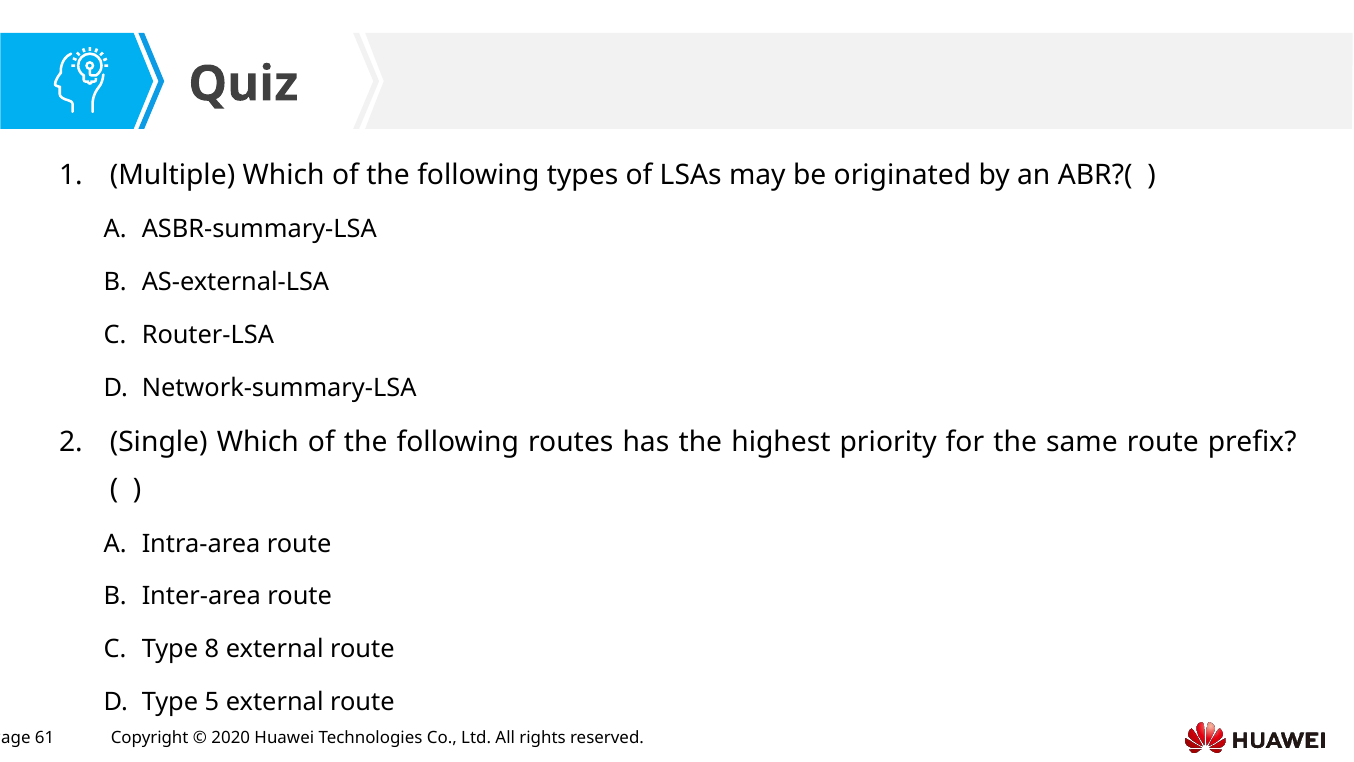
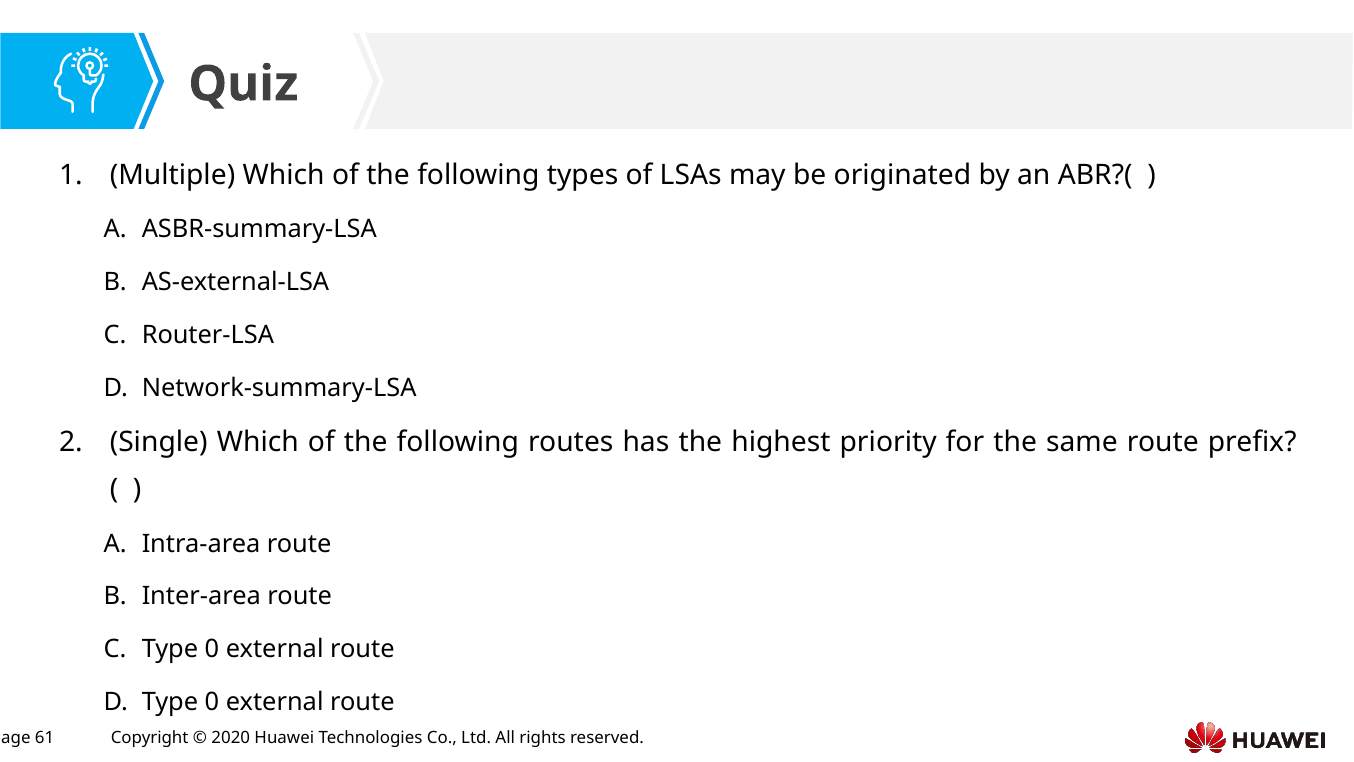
8: 8 -> 0 (212, 649)
5: 5 -> 0 (212, 702)
